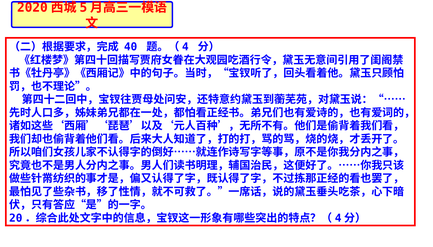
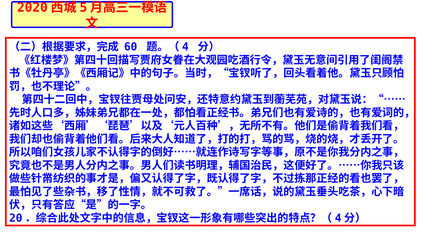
40: 40 -> 60 (131, 47)
